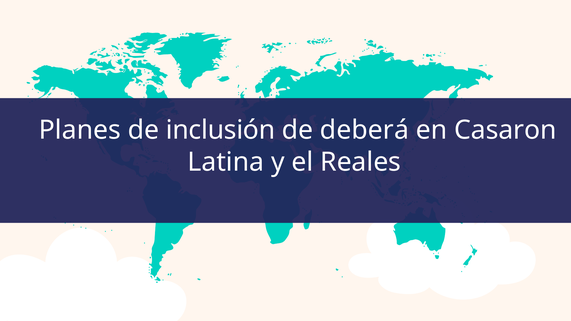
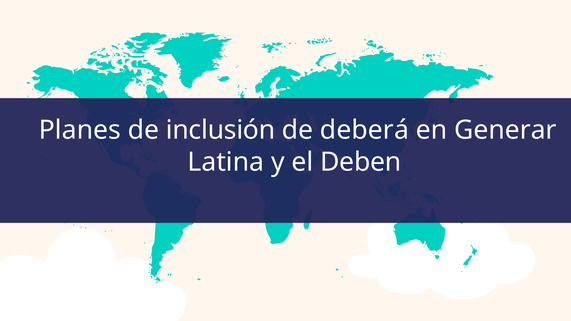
Casaron: Casaron -> Generar (505, 130)
Reales: Reales -> Deben (361, 162)
